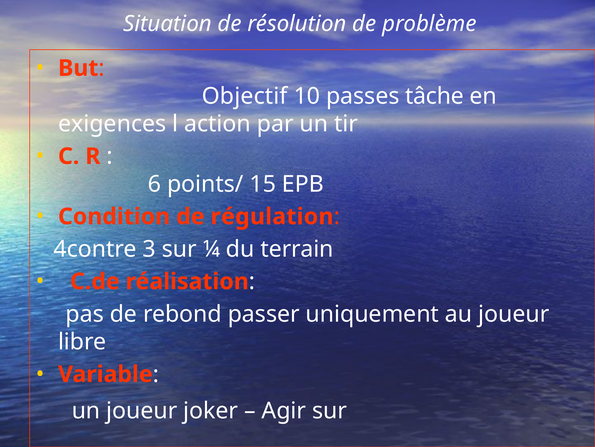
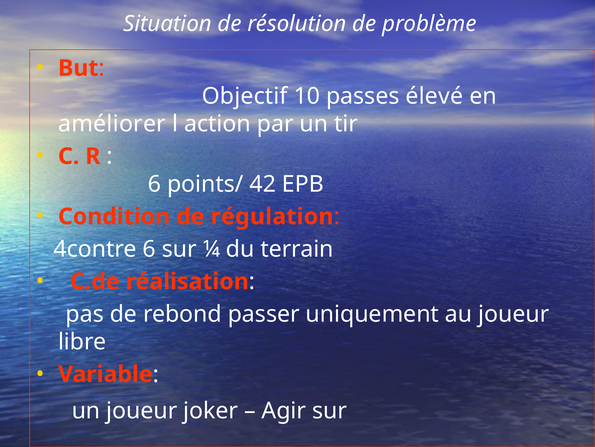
tâche: tâche -> élevé (434, 96)
exigences: exigences -> améliorer (112, 124)
15: 15 -> 42 (263, 184)
4contre 3: 3 -> 6 (149, 249)
